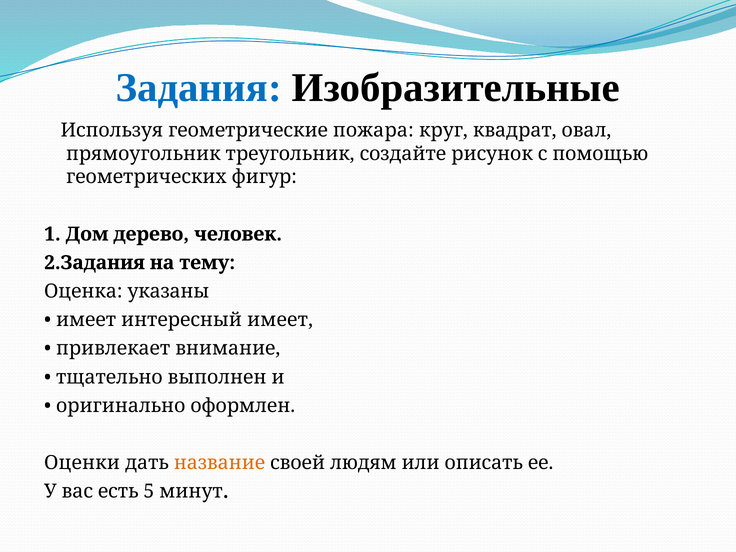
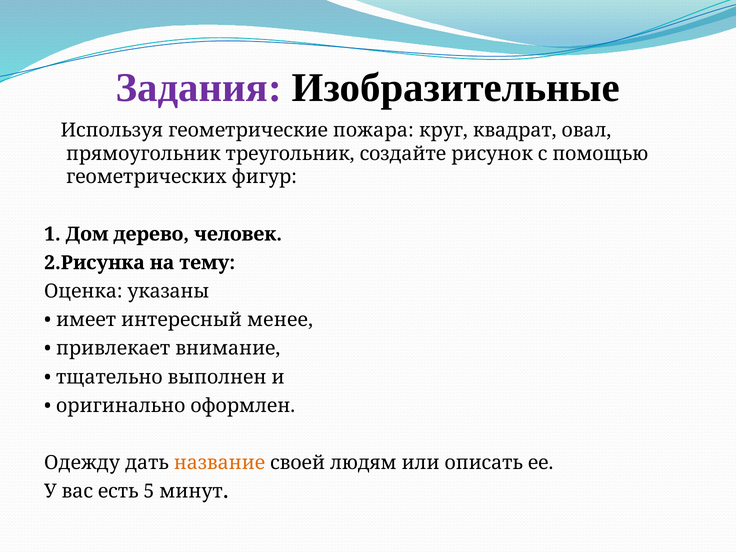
Задания colour: blue -> purple (199, 88)
2.Задания: 2.Задания -> 2.Рисунка (94, 263)
интересный имеет: имеет -> менее (280, 320)
Оценки: Оценки -> Одежду (82, 463)
